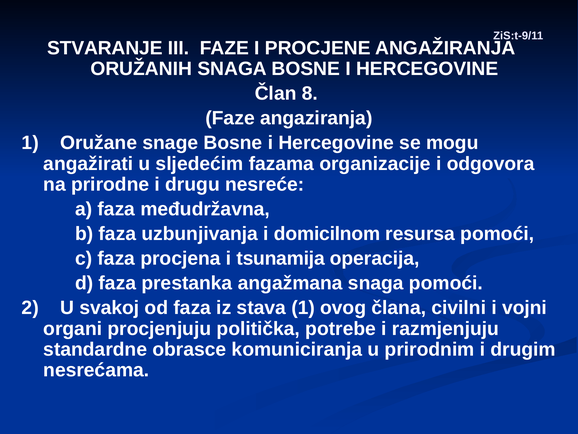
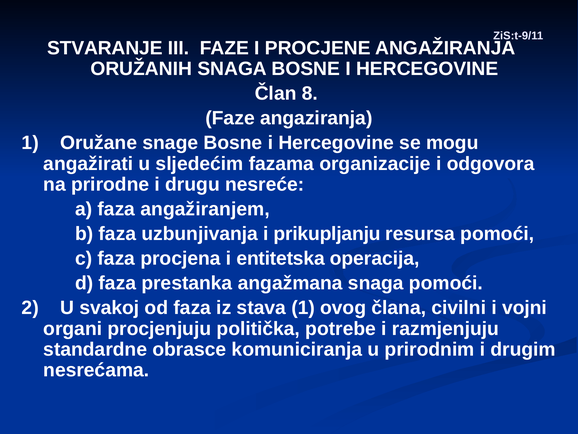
međudržavna: međudržavna -> angažiranjem (205, 209)
domicilnom: domicilnom -> prikupljanju (327, 234)
tsunamija: tsunamija -> entitetska (281, 258)
